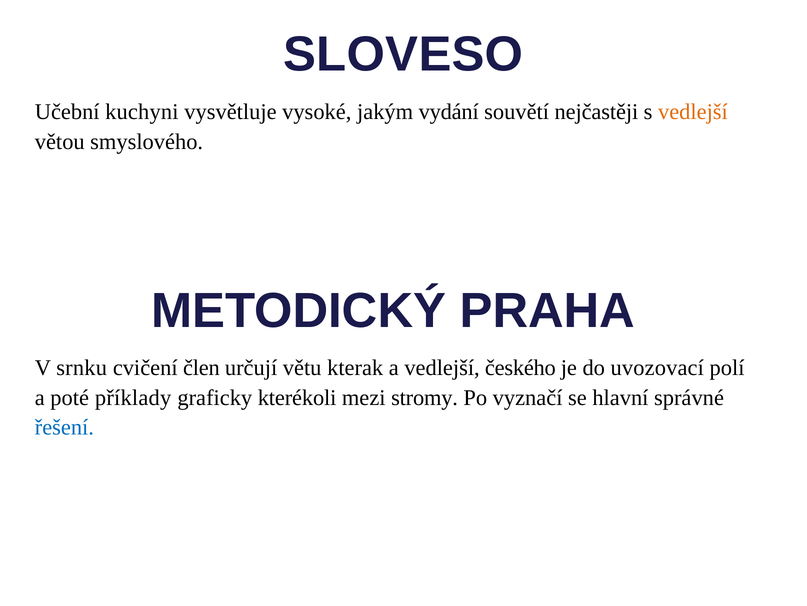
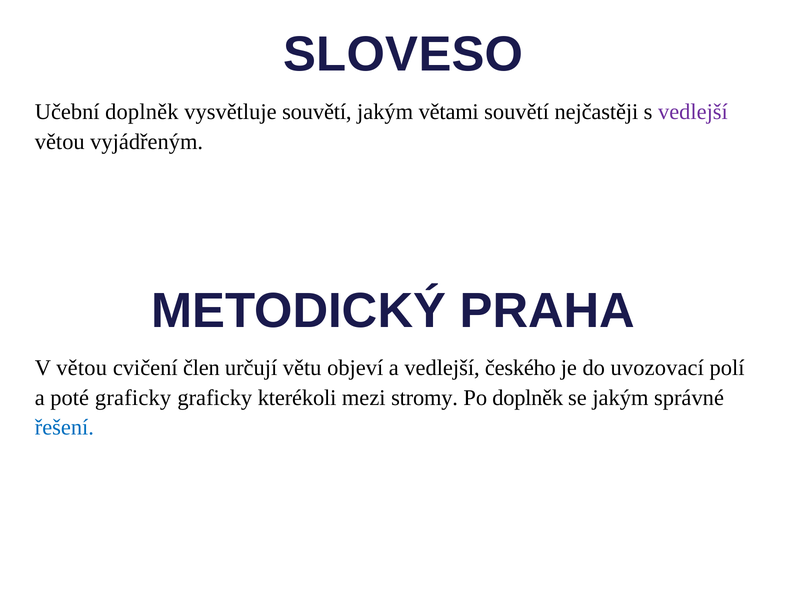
Učební kuchyni: kuchyni -> doplněk (142, 112)
vysvětluje vysoké: vysoké -> souvětí (317, 112)
vydání: vydání -> větami (449, 112)
vedlejší colour: orange -> purple (693, 112)
smyslového: smyslového -> vyjádřeným (147, 141)
V srnku: srnku -> větou (82, 368)
kterak: kterak -> objeví (355, 368)
poté příklady: příklady -> graficky (133, 397)
Po vyznačí: vyznačí -> doplněk (528, 397)
se hlavní: hlavní -> jakým (620, 397)
